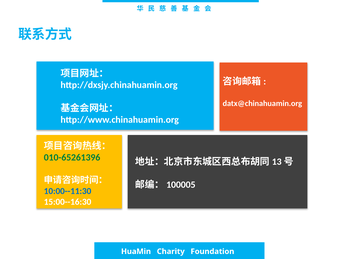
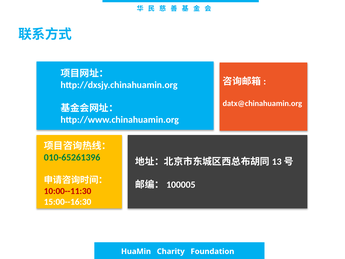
10:00--11:30 colour: blue -> red (68, 191)
